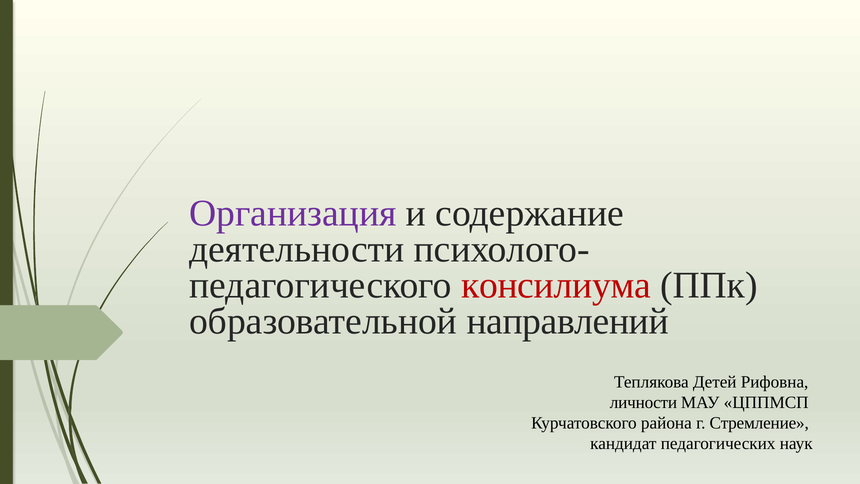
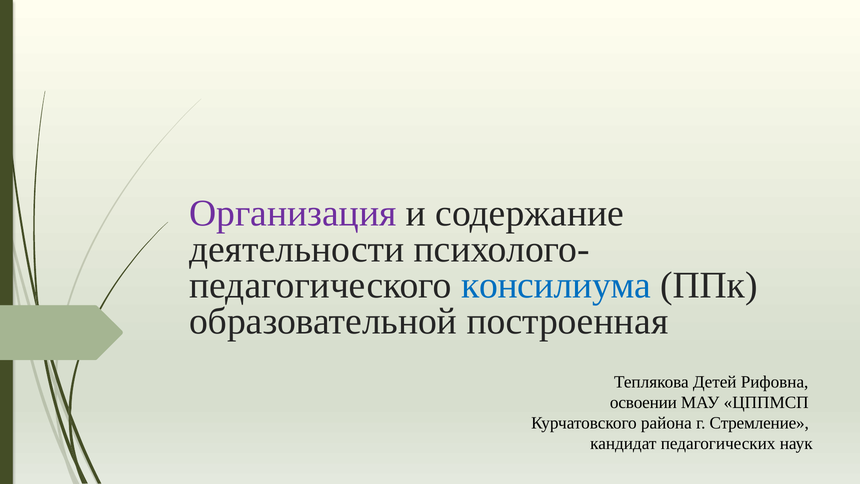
консилиума colour: red -> blue (556, 285)
направлений: направлений -> построенная (567, 321)
личности: личности -> освоении (643, 402)
